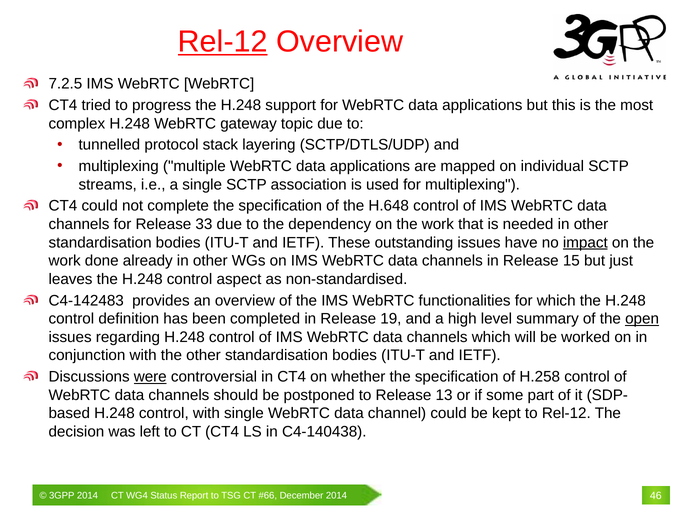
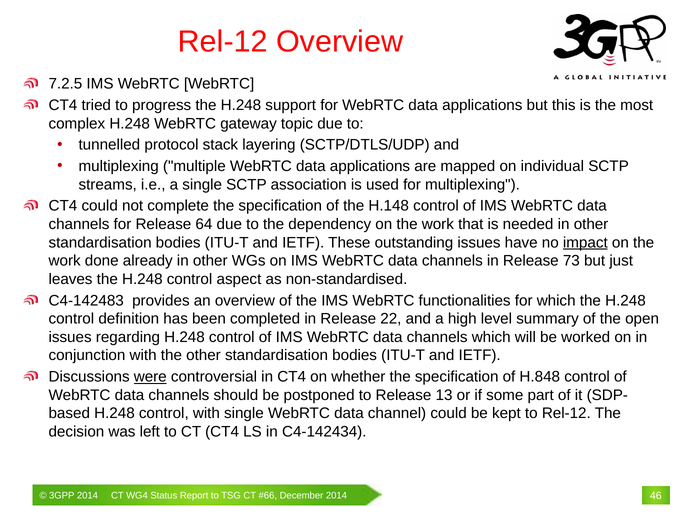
Rel-12 underline: present -> none (223, 42)
H.648: H.648 -> H.148 (389, 206)
33: 33 -> 64 (204, 224)
15: 15 -> 73 (571, 261)
19: 19 -> 22 (391, 318)
open underline: present -> none (642, 318)
H.258: H.258 -> H.848 (540, 376)
C4-140438: C4-140438 -> C4-142434 (324, 431)
